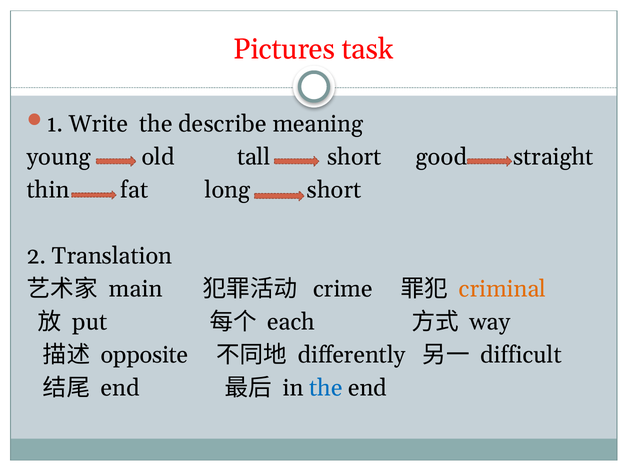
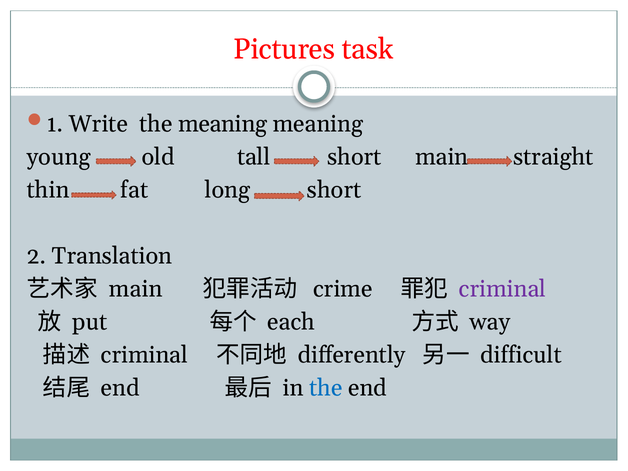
the describe: describe -> meaning (223, 124)
short good: good -> main (442, 157)
criminal colour: orange -> purple (503, 289)
opposite: opposite -> criminal (144, 355)
